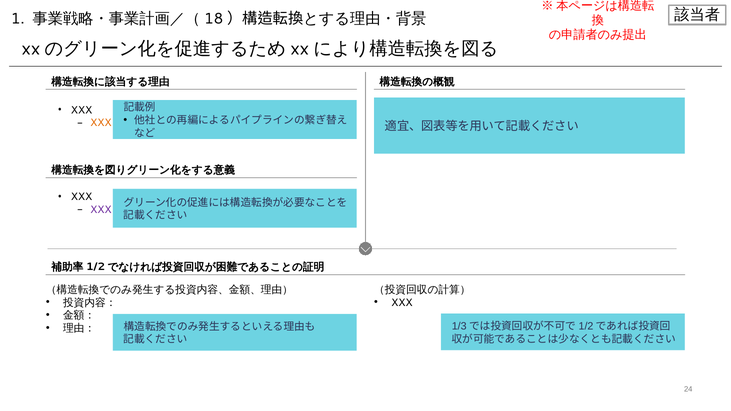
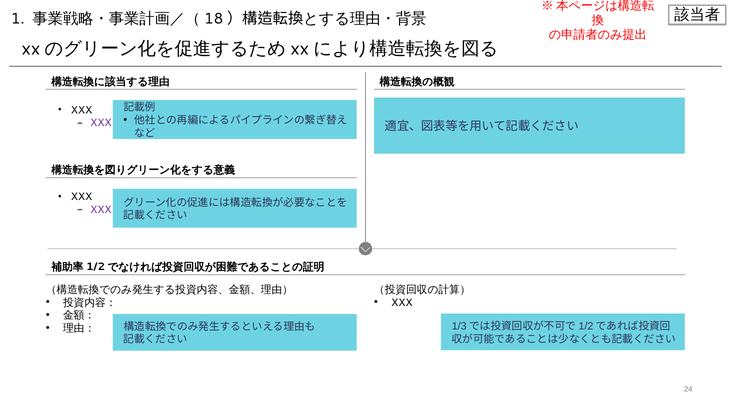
XXX colour: orange -> purple (101, 123)
